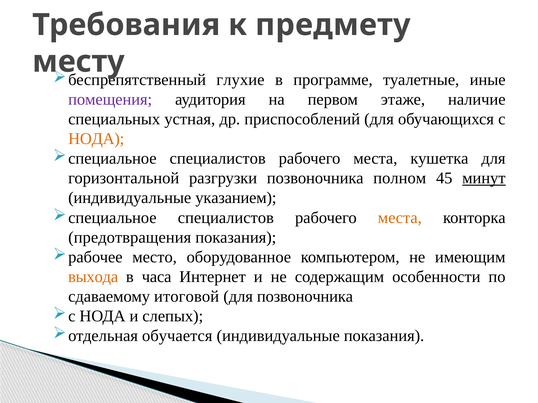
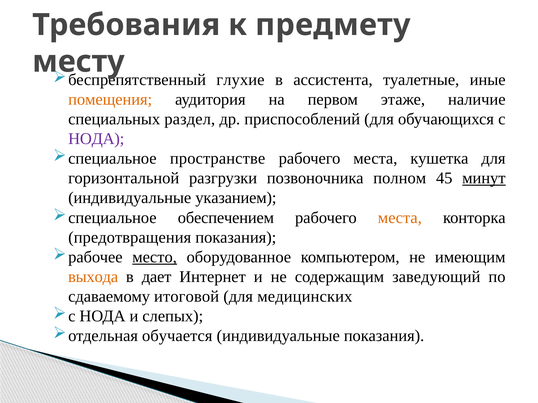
программе: программе -> ассистента (333, 80)
помещения colour: purple -> orange (110, 100)
устная: устная -> раздел (190, 119)
НОДА colour: orange -> purple (96, 139)
специалистов: специалистов -> пространстве (218, 159)
специалистов: специалистов -> обеспечением (226, 218)
место underline: none -> present (155, 257)
часа: часа -> дает (157, 277)
особенности: особенности -> заведующий (436, 277)
для позвоночника: позвоночника -> медицинских (305, 297)
